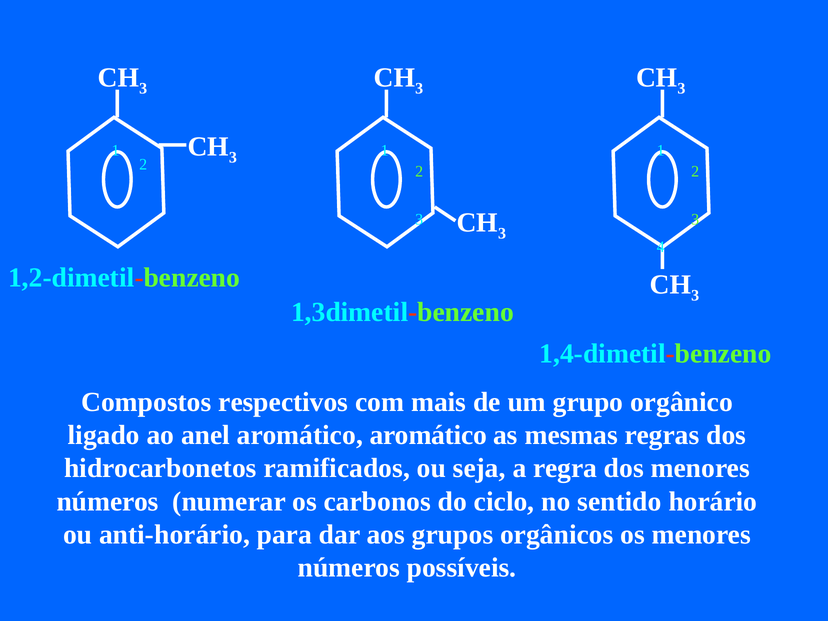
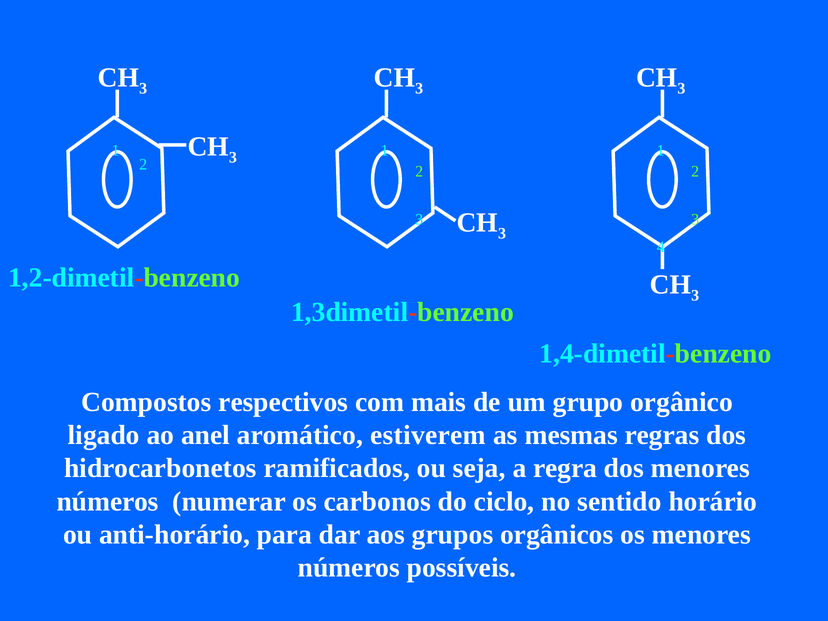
aromático aromático: aromático -> estiverem (428, 435)
